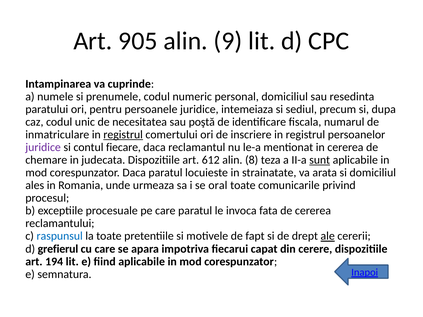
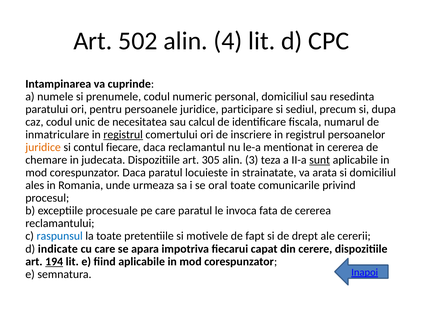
905: 905 -> 502 (138, 41)
9: 9 -> 4 (228, 41)
intemeiaza: intemeiaza -> participare (247, 109)
poştă: poştă -> calcul (202, 122)
juridice colour: purple -> orange (43, 147)
612: 612 -> 305 (211, 160)
8: 8 -> 3 (252, 160)
ale underline: present -> none (328, 236)
grefierul: grefierul -> indicate (58, 249)
194 underline: none -> present (54, 262)
